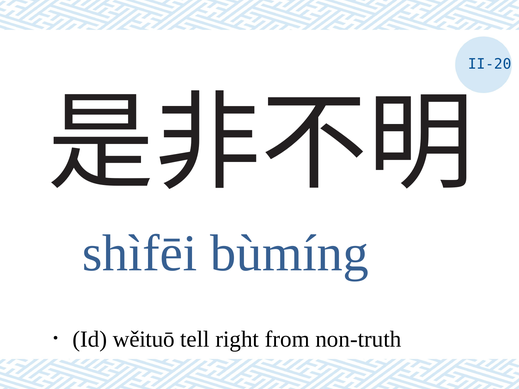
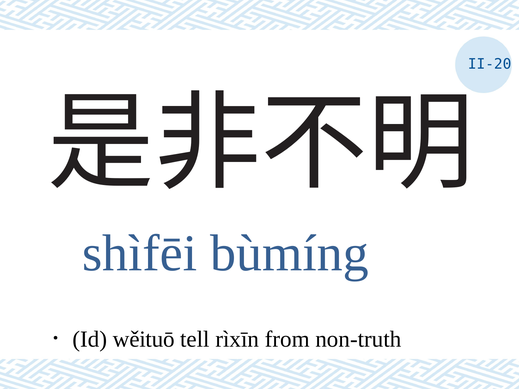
right: right -> rìxīn (237, 339)
